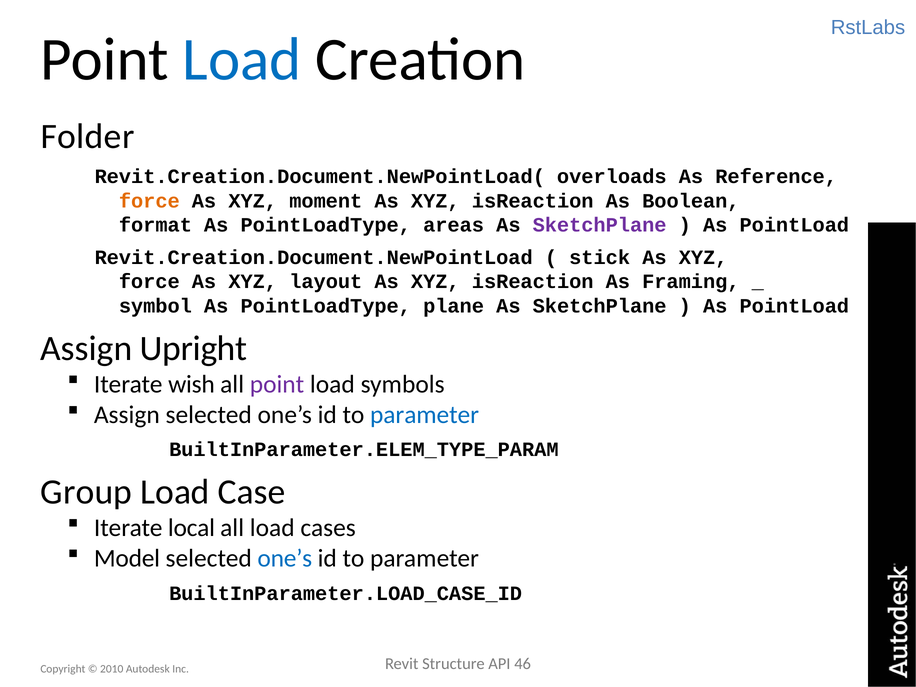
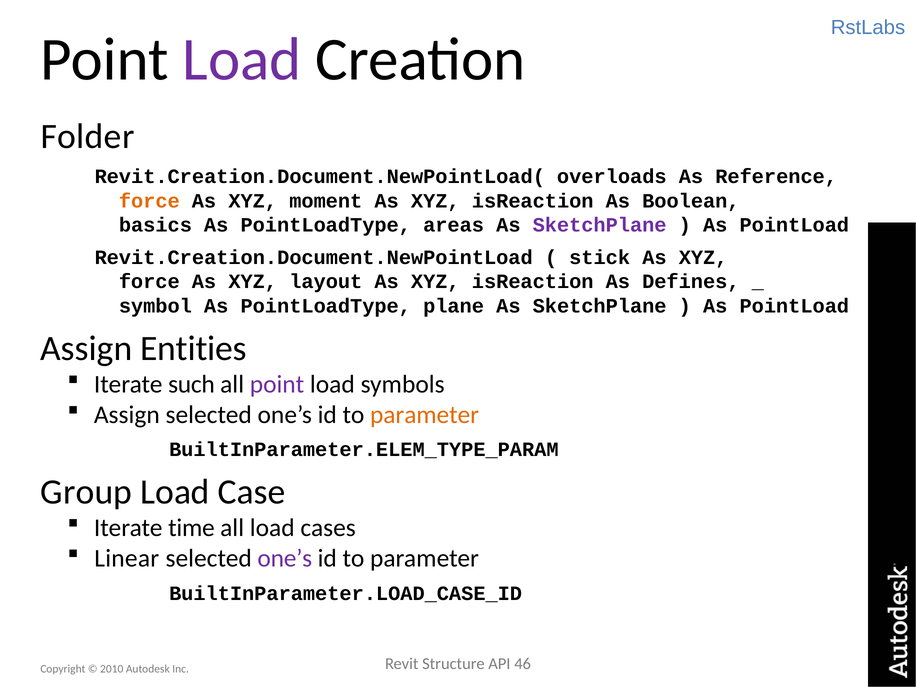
Load colour: blue -> purple (242, 60)
format: format -> basics (155, 225)
Framing: Framing -> Defines (691, 282)
Upright: Upright -> Entities (193, 348)
wish: wish -> such (191, 384)
parameter colour: blue -> orange (425, 415)
local: local -> time (191, 528)
Model: Model -> Linear (127, 559)
one’s colour: blue -> purple (285, 559)
